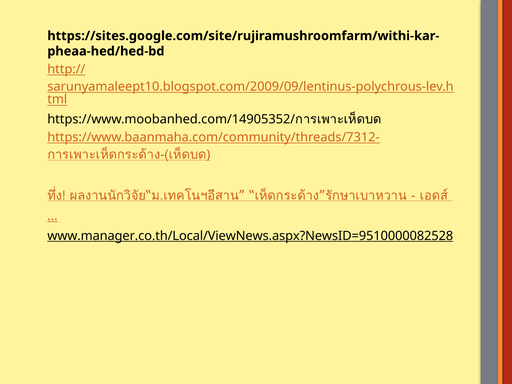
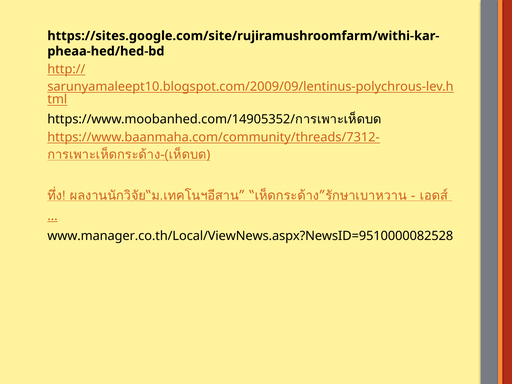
www.manager.co.th/Local/ViewNews.aspx?NewsID=9510000082528 underline: present -> none (250, 236)
